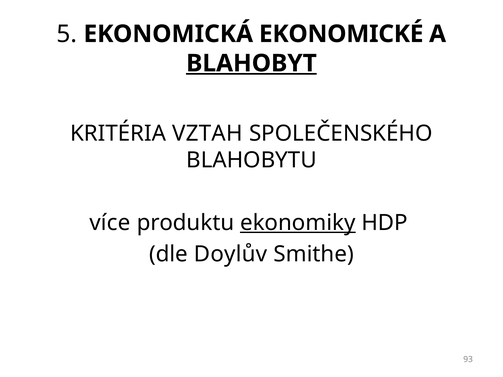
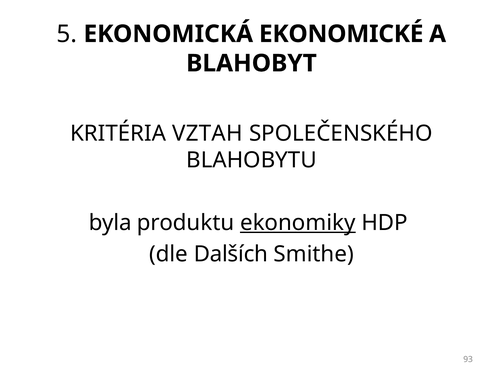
BLAHOBYT underline: present -> none (251, 63)
více: více -> byla (110, 223)
Doylův: Doylův -> Dalších (231, 254)
